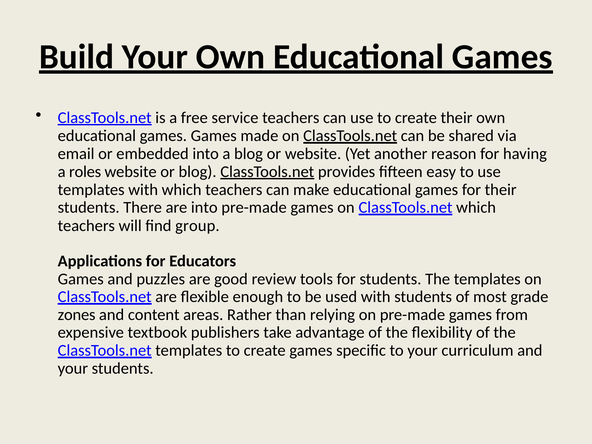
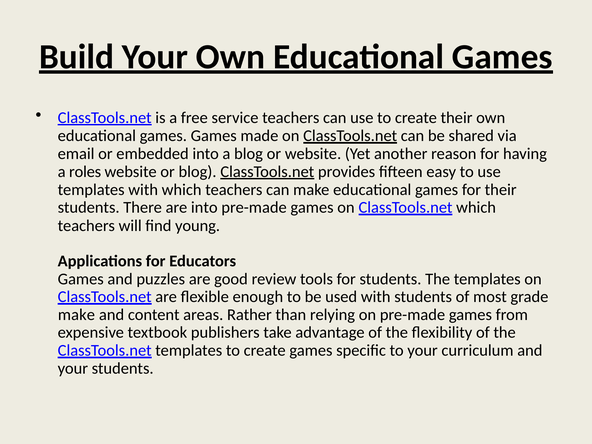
group: group -> young (198, 226)
zones: zones -> make (76, 315)
